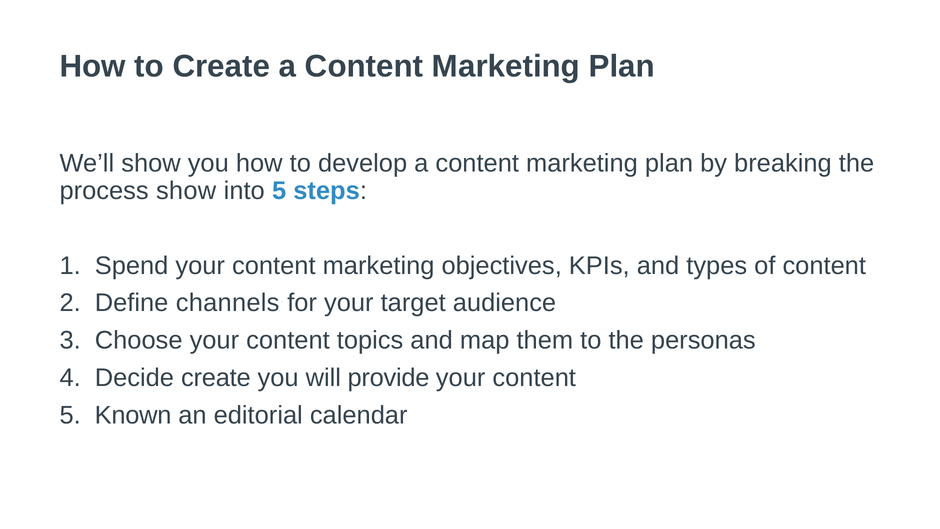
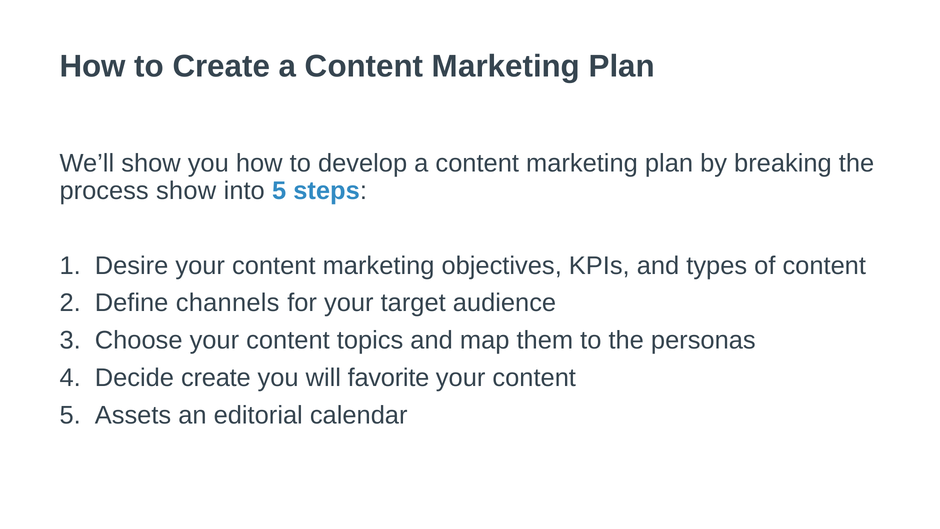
Spend: Spend -> Desire (132, 266)
provide: provide -> favorite (389, 378)
Known: Known -> Assets (133, 415)
